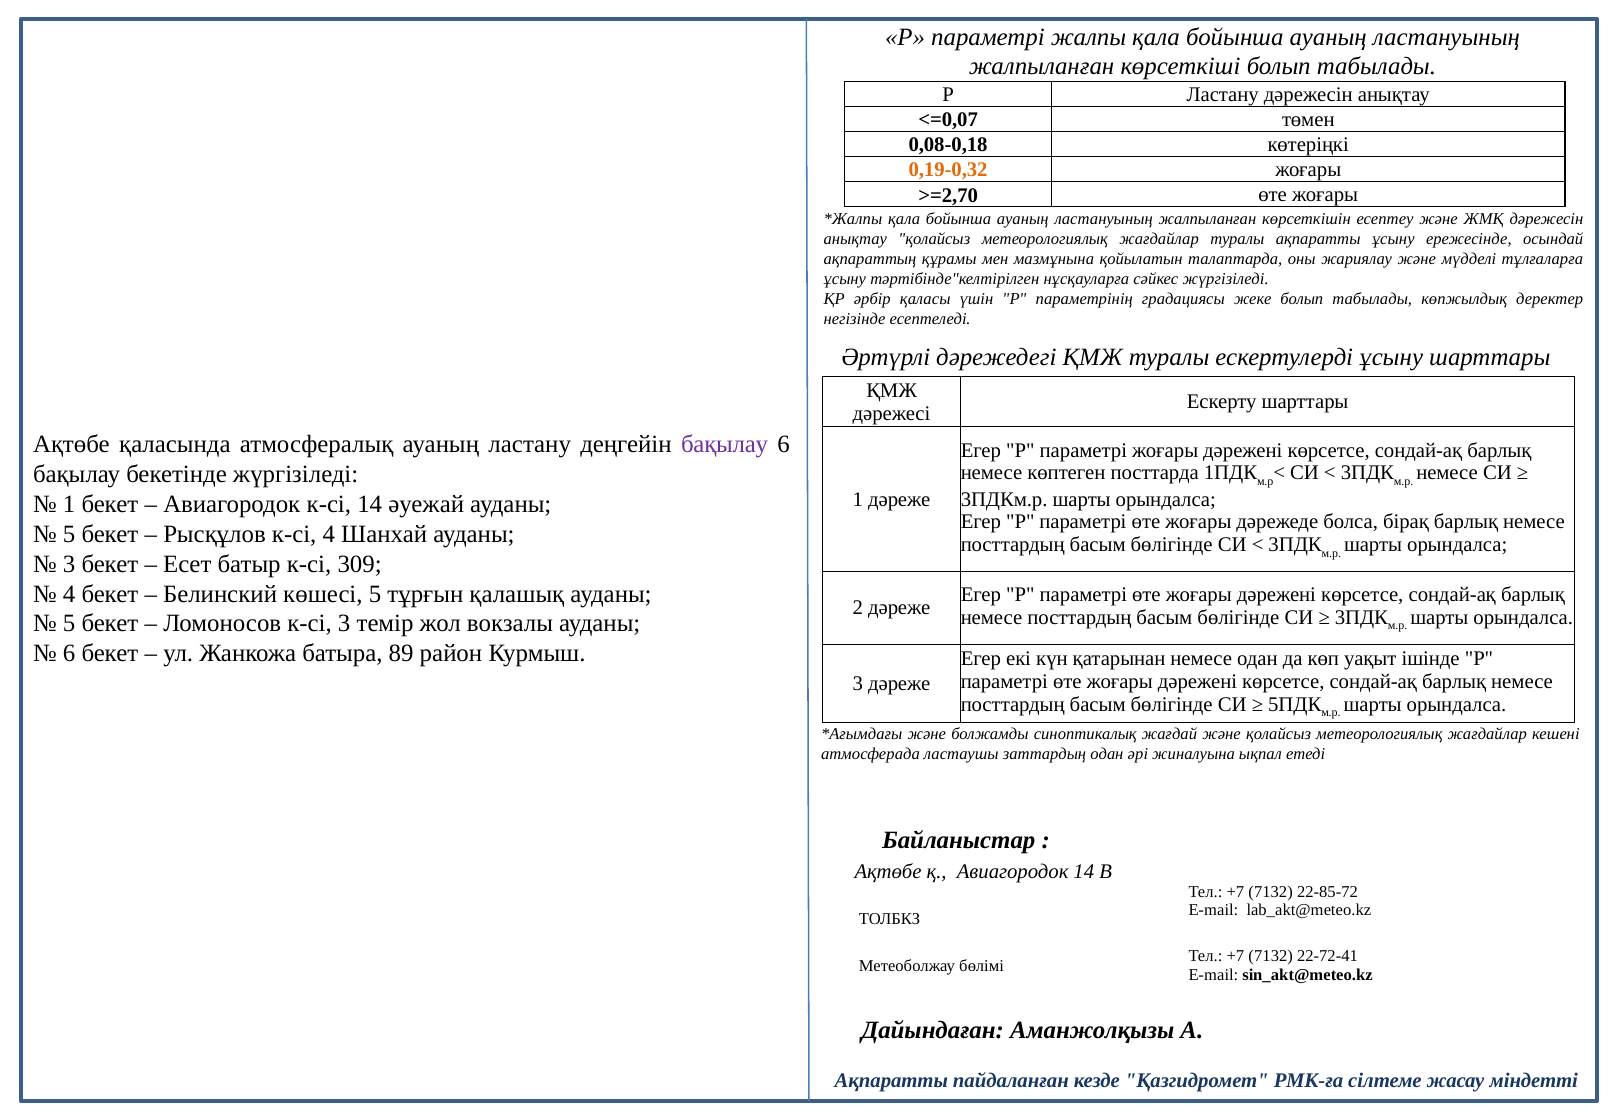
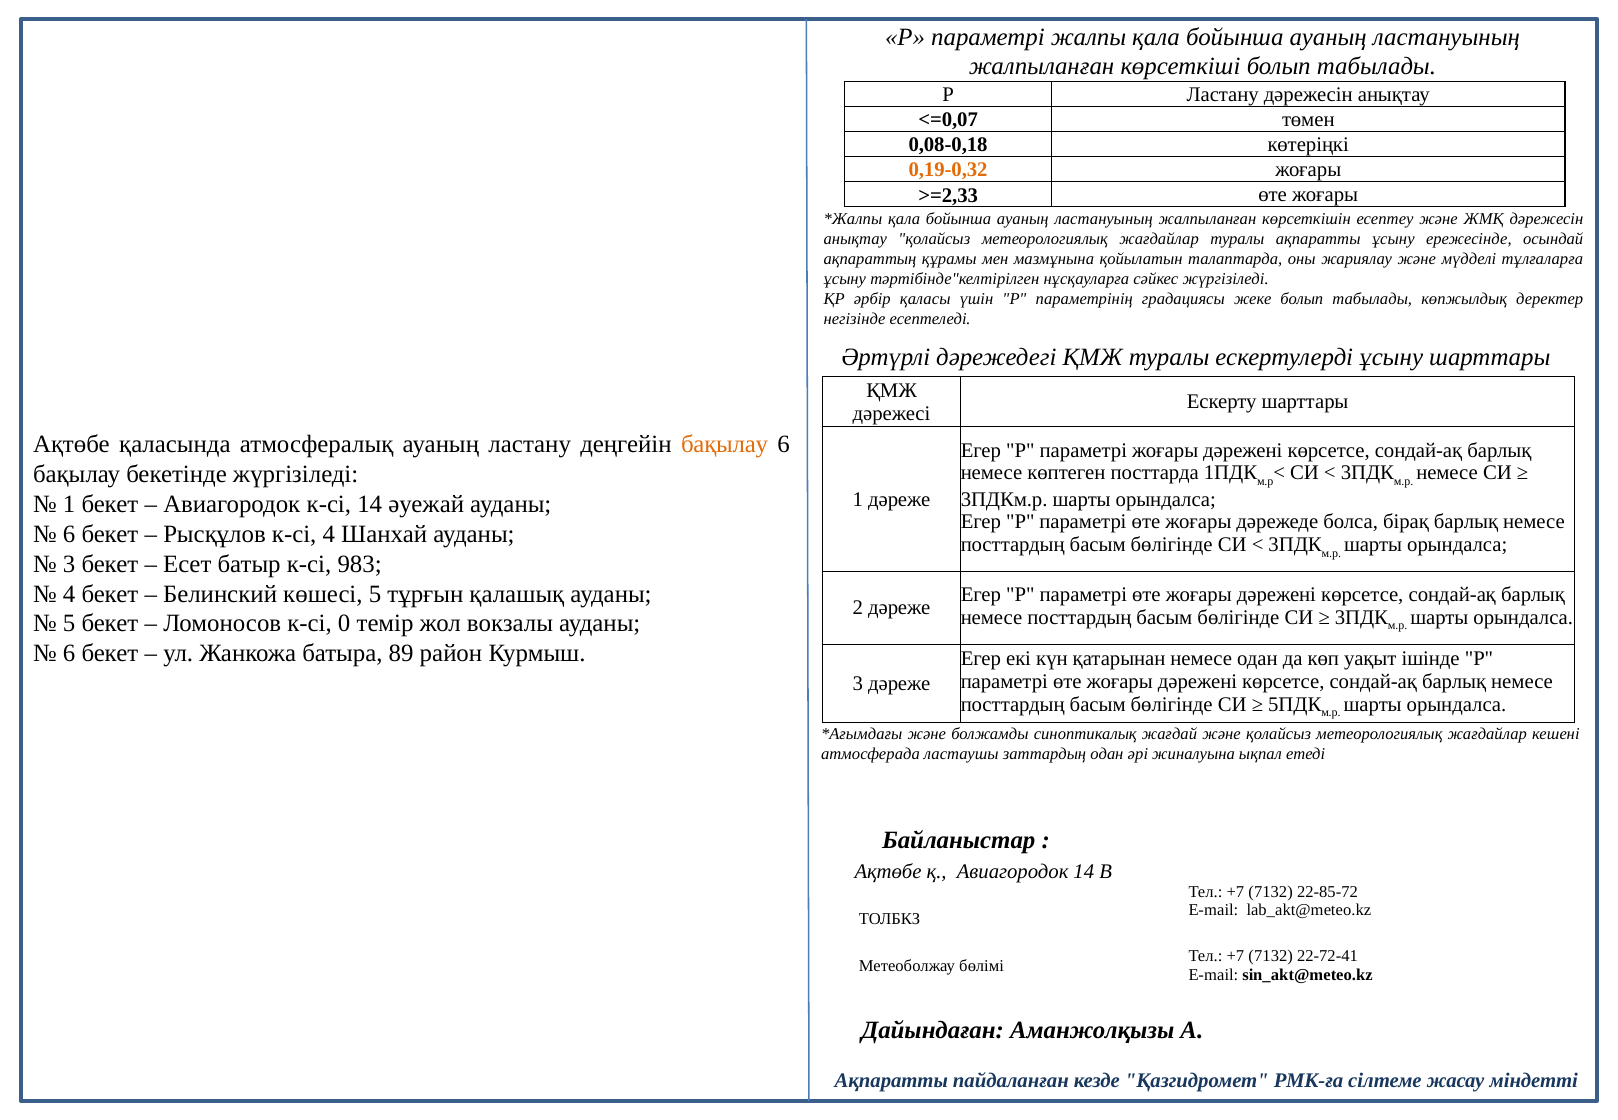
>=2,70: >=2,70 -> >=2,33 (948, 195)
бақылау colour: purple -> orange (725, 445)
5: 5 -> 6 (69, 534)
309: 309 -> 983 (360, 564)
к-сі 3: 3 -> 0 (344, 624)
